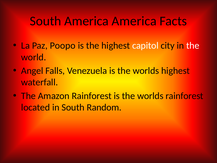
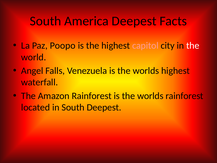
America America: America -> Deepest (134, 21)
capitol colour: white -> pink (145, 46)
South Random: Random -> Deepest (104, 107)
